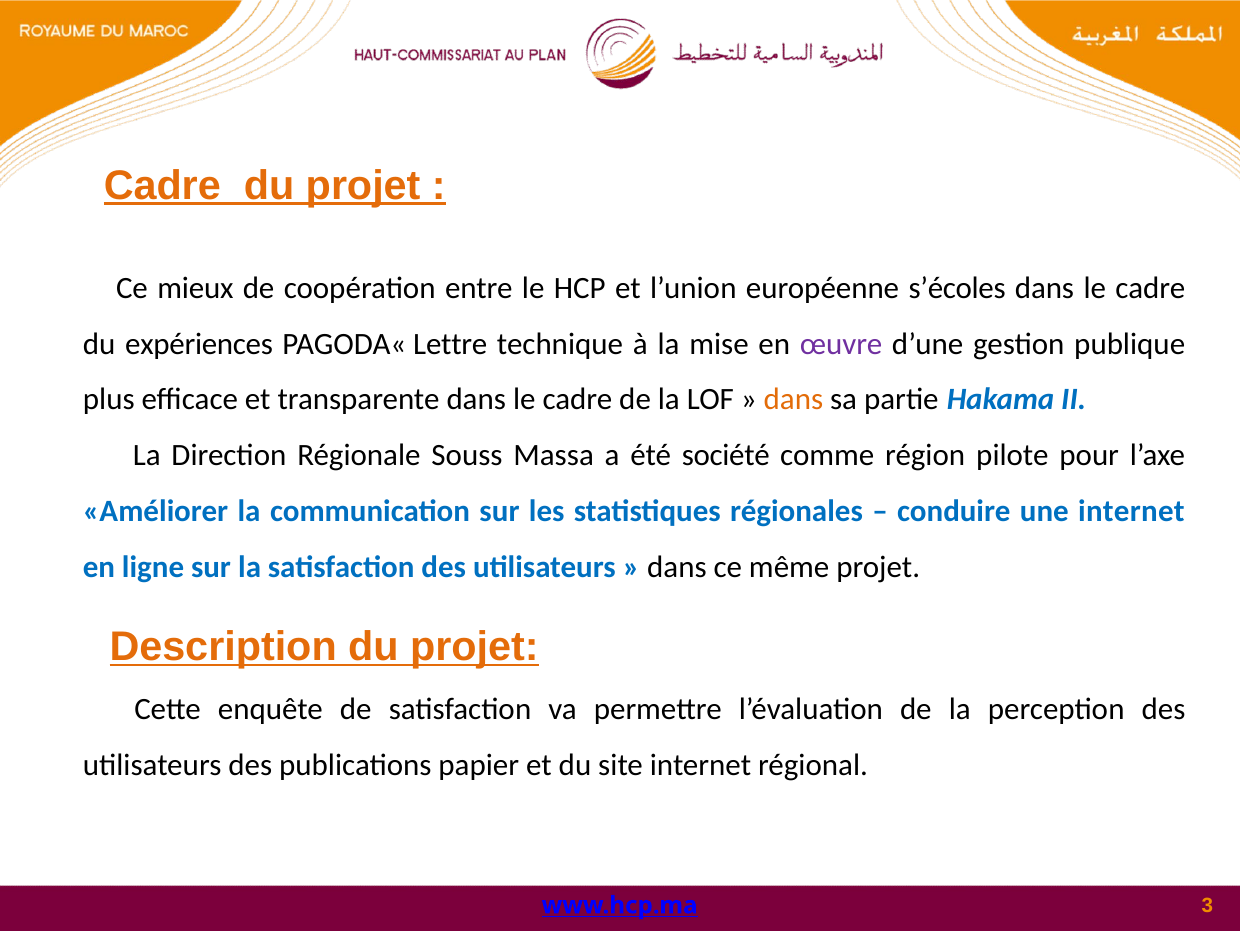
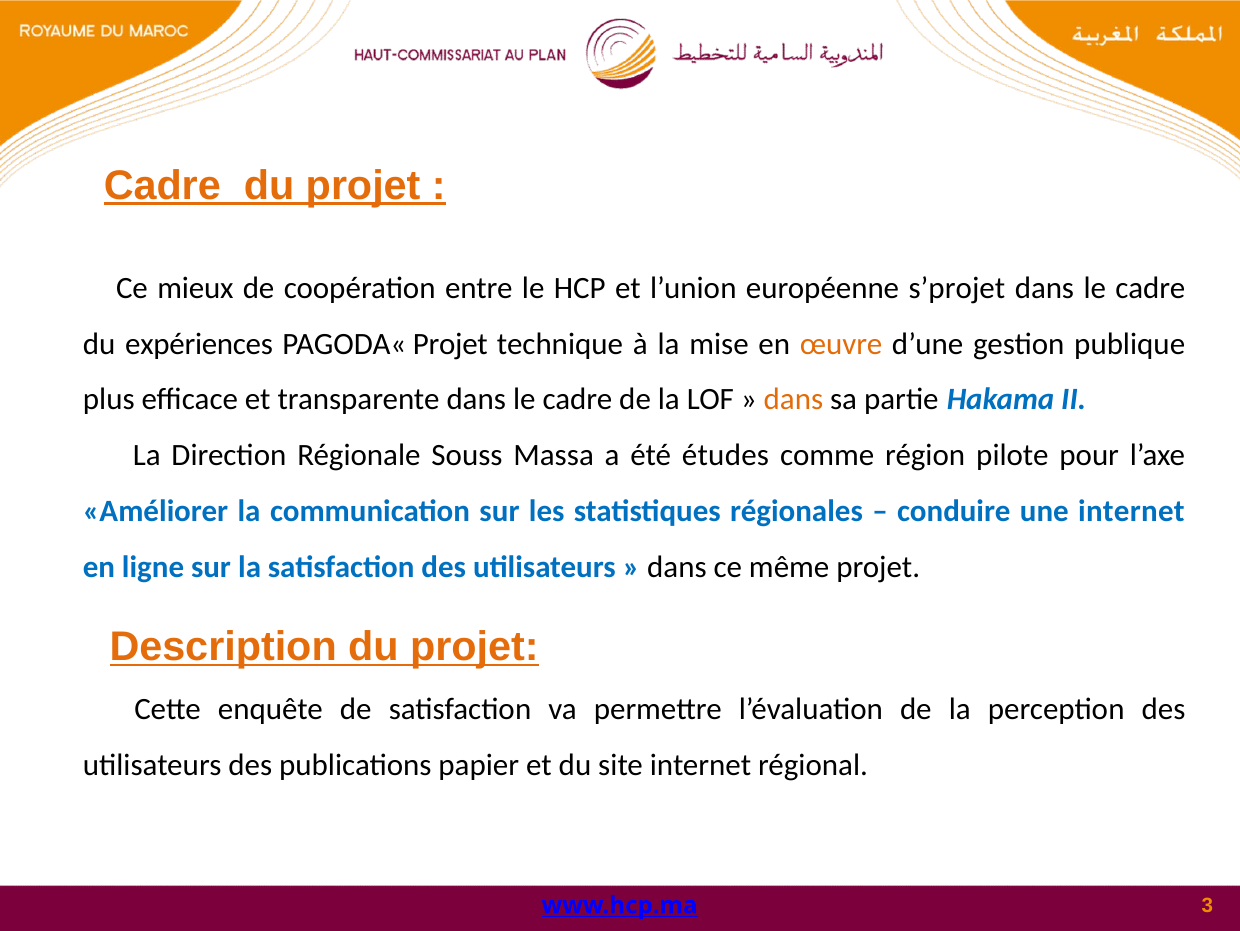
s’écoles: s’écoles -> s’projet (957, 288)
PAGODA« Lettre: Lettre -> Projet (450, 344)
œuvre colour: purple -> orange (841, 344)
société: société -> études (726, 455)
